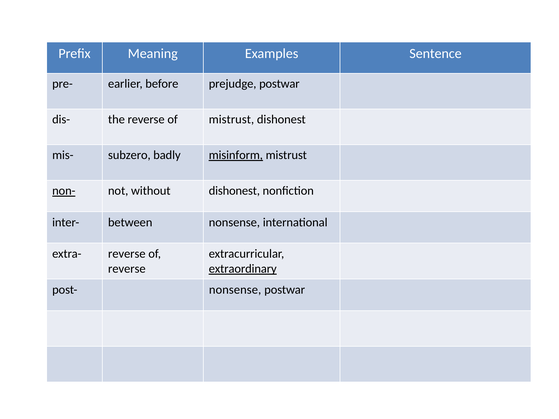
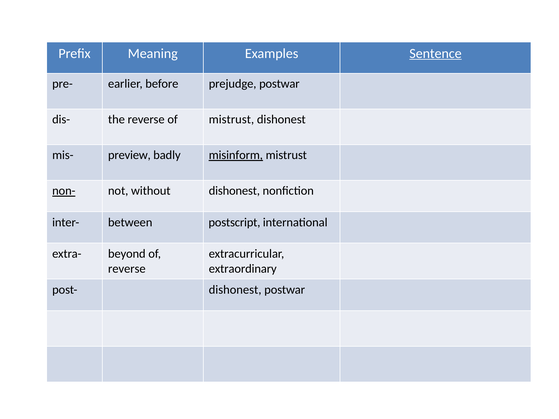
Sentence underline: none -> present (436, 53)
subzero: subzero -> preview (129, 155)
between nonsense: nonsense -> postscript (234, 222)
extra- reverse: reverse -> beyond (127, 254)
extraordinary underline: present -> none (243, 269)
post- nonsense: nonsense -> dishonest (235, 290)
